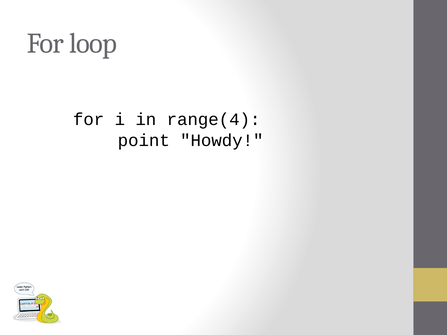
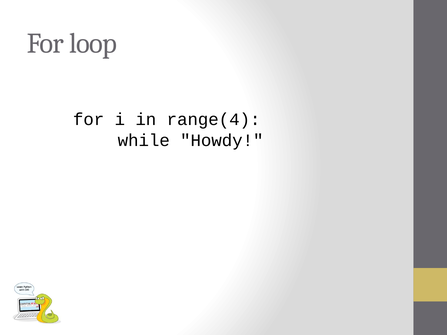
point: point -> while (144, 140)
